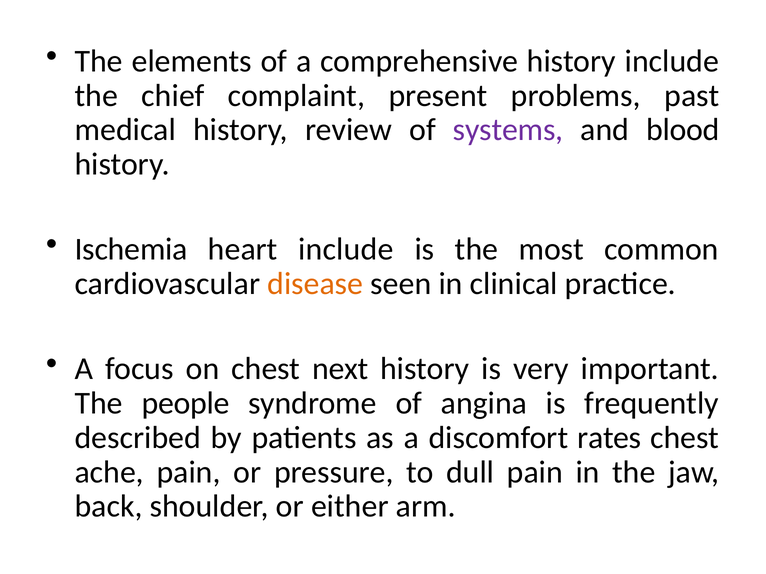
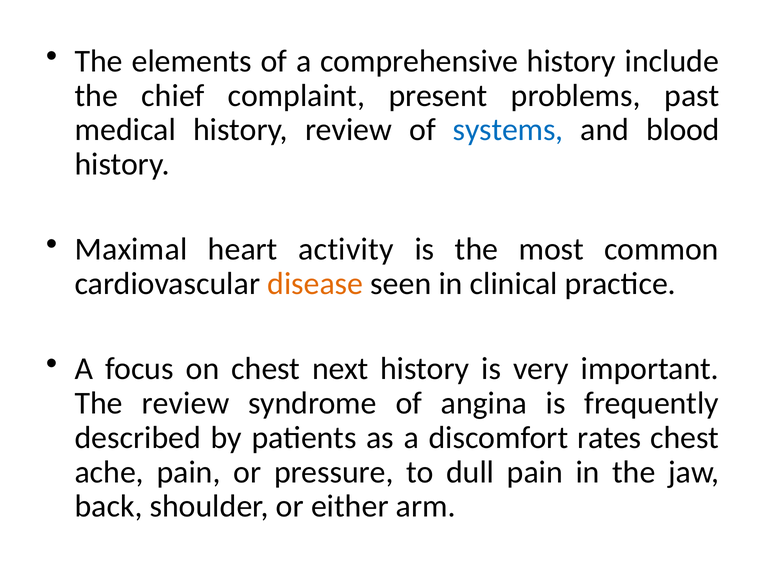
systems colour: purple -> blue (508, 130)
Ischemia: Ischemia -> Maximal (131, 250)
heart include: include -> activity (346, 250)
The people: people -> review (185, 404)
